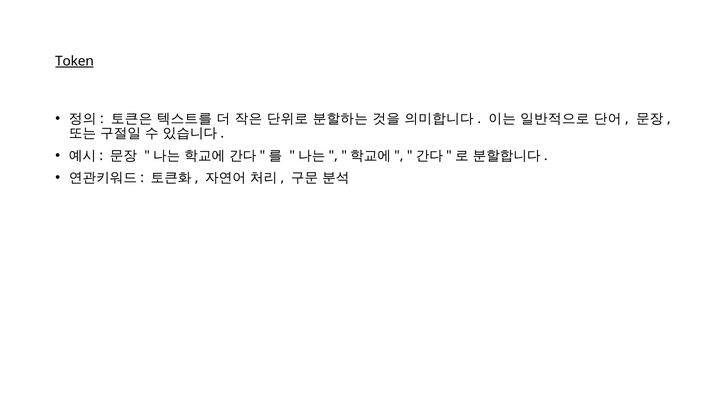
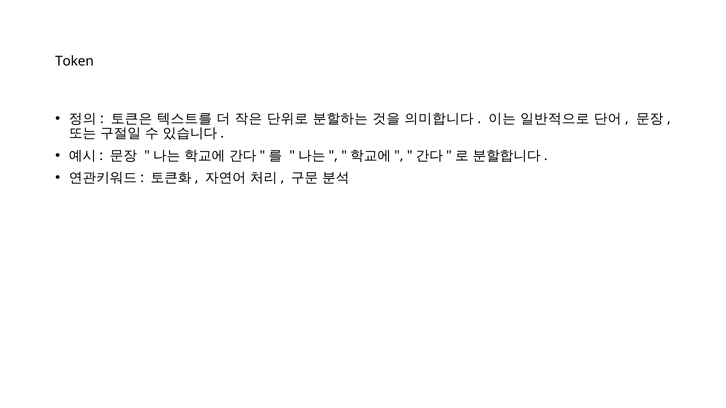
Token underline: present -> none (74, 61)
